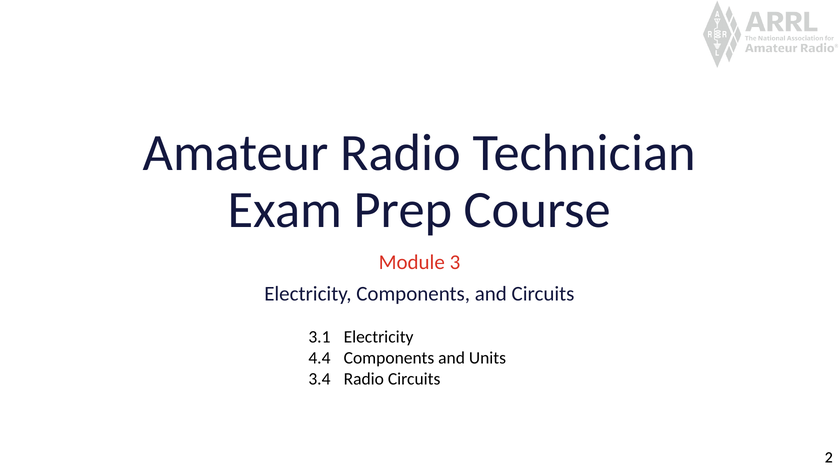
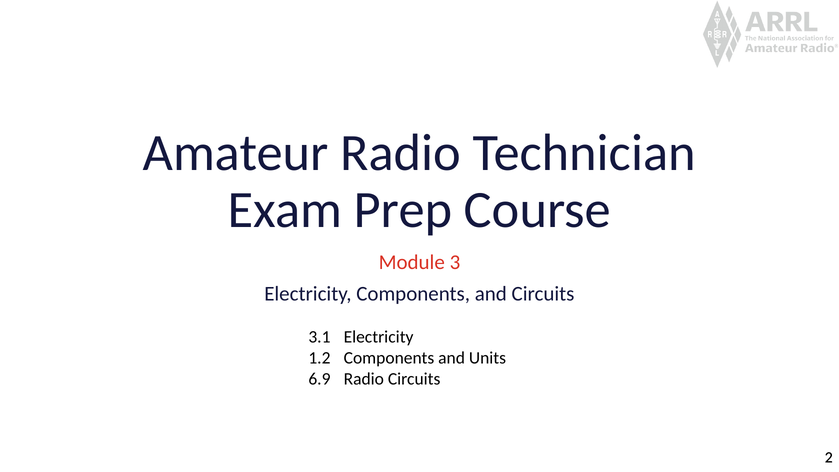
4.4: 4.4 -> 1.2 (319, 358)
3.4: 3.4 -> 6.9 (319, 379)
